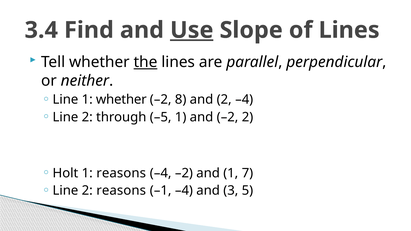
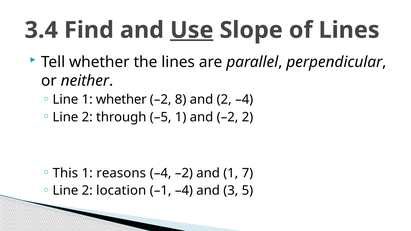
the underline: present -> none (145, 62)
Holt: Holt -> This (65, 173)
2 reasons: reasons -> location (121, 191)
